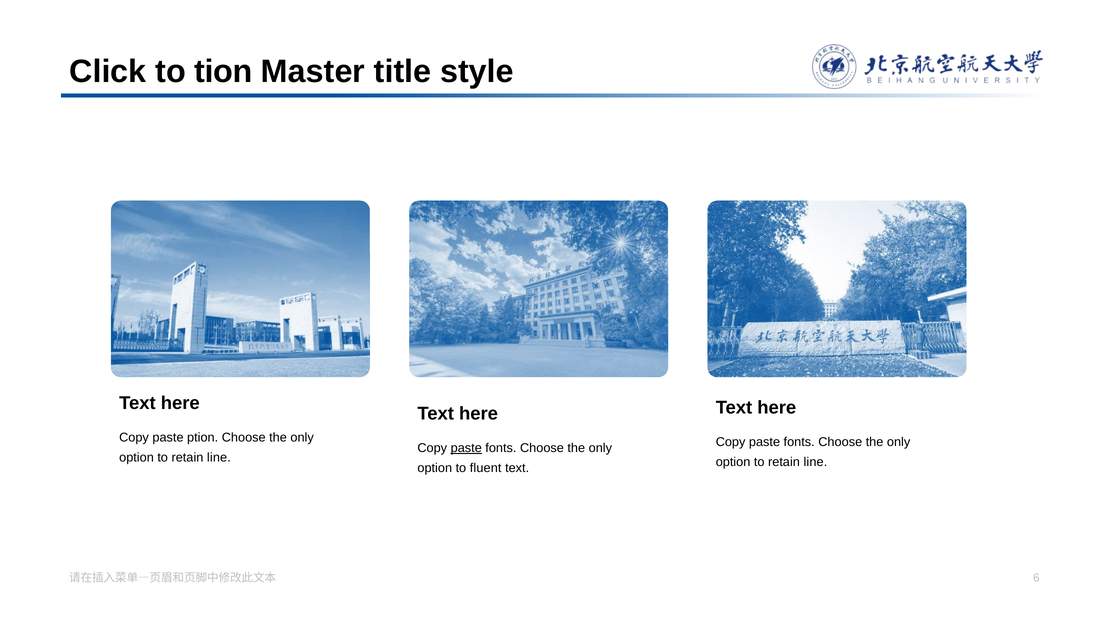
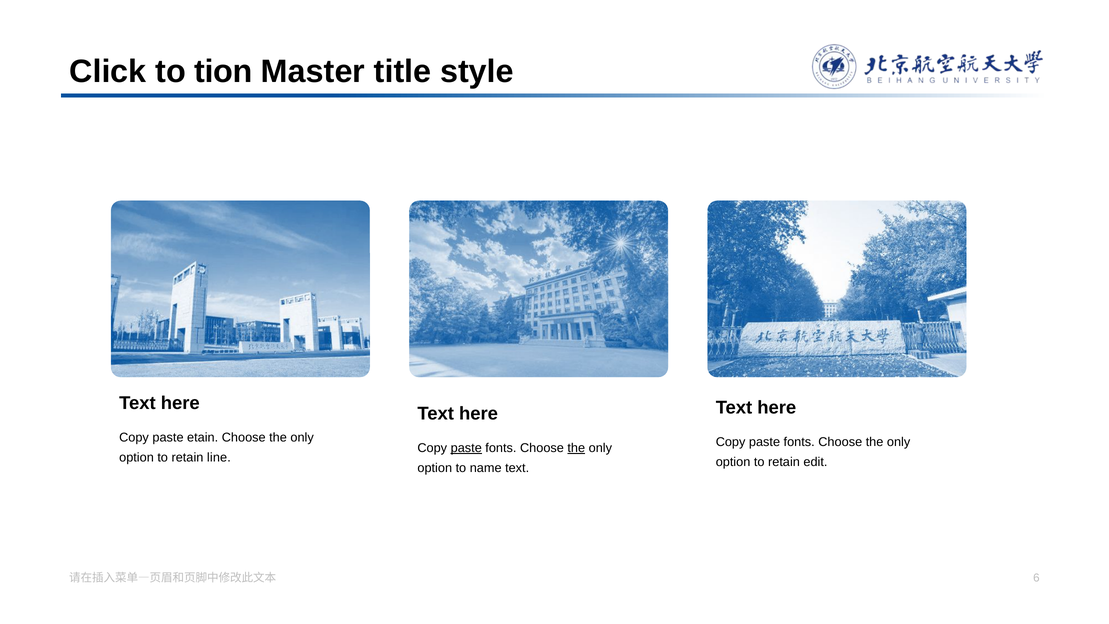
ption: ption -> etain (203, 438)
the underline: none -> present (576, 448)
line: line -> edit (815, 462)
fluent: fluent -> name (486, 468)
